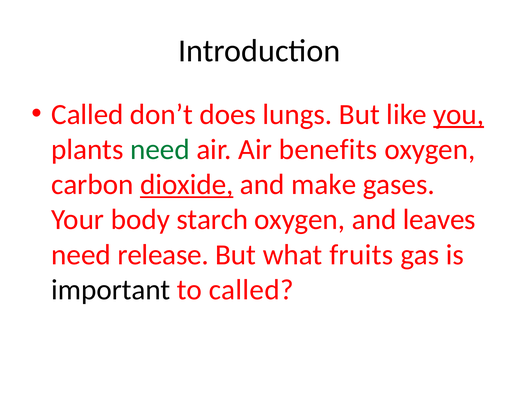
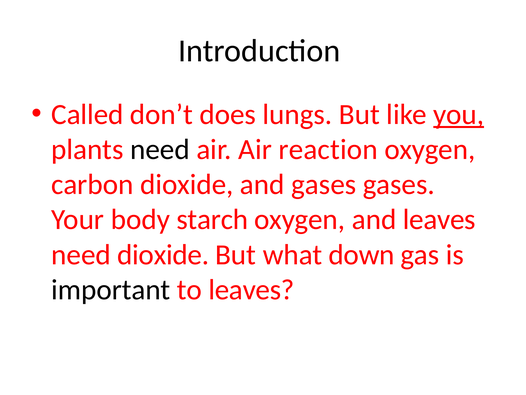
need colour: green -> black (160, 149)
benefits: benefits -> reaction (328, 149)
dioxide underline: present -> none (187, 184)
and make: make -> gases (324, 184)
need release: release -> dioxide (163, 254)
fruits: fruits -> down (362, 254)
to called: called -> leaves (251, 289)
